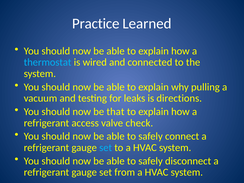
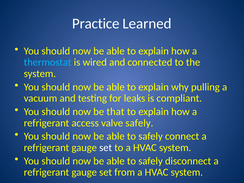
directions: directions -> compliant (179, 98)
valve check: check -> safely (139, 123)
set colour: light blue -> white (106, 148)
